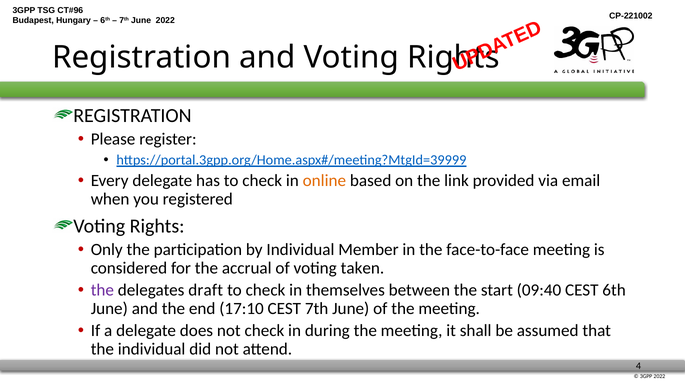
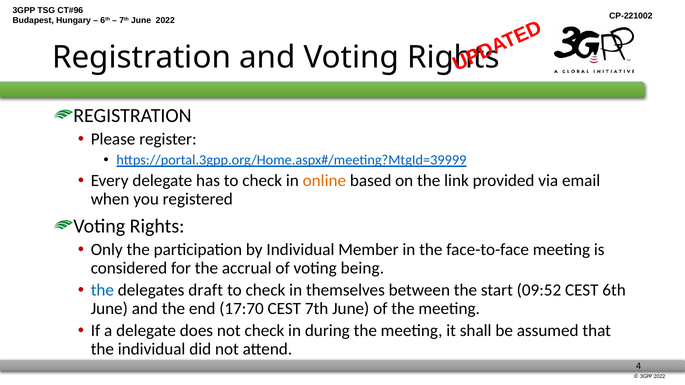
taken: taken -> being (362, 269)
the colour: purple -> blue (102, 291)
09:40: 09:40 -> 09:52 (539, 291)
17:10: 17:10 -> 17:70 (242, 309)
